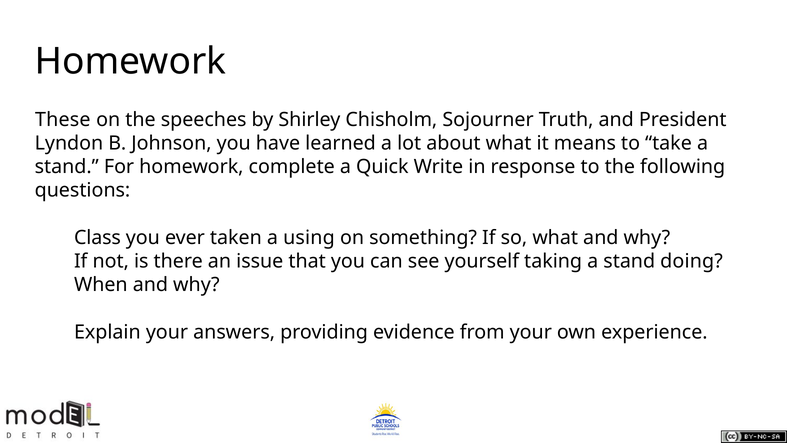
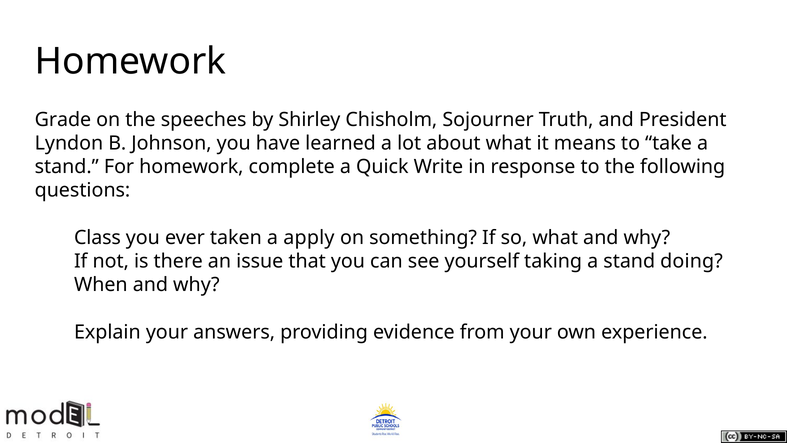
These: These -> Grade (63, 119)
using: using -> apply (309, 238)
